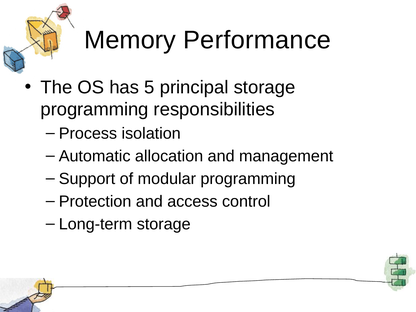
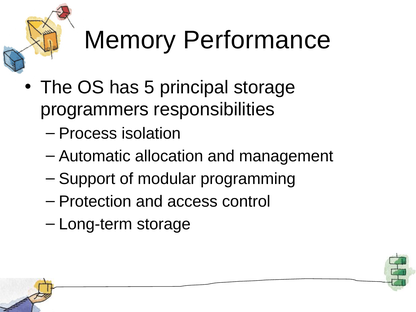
programming: programming -> programmers (95, 109)
